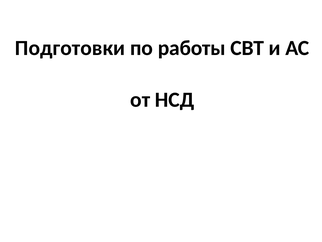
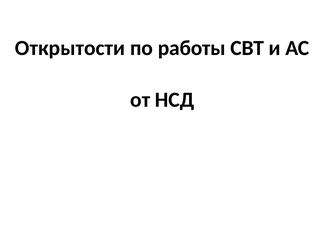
Подготовки: Подготовки -> Открытости (70, 48)
